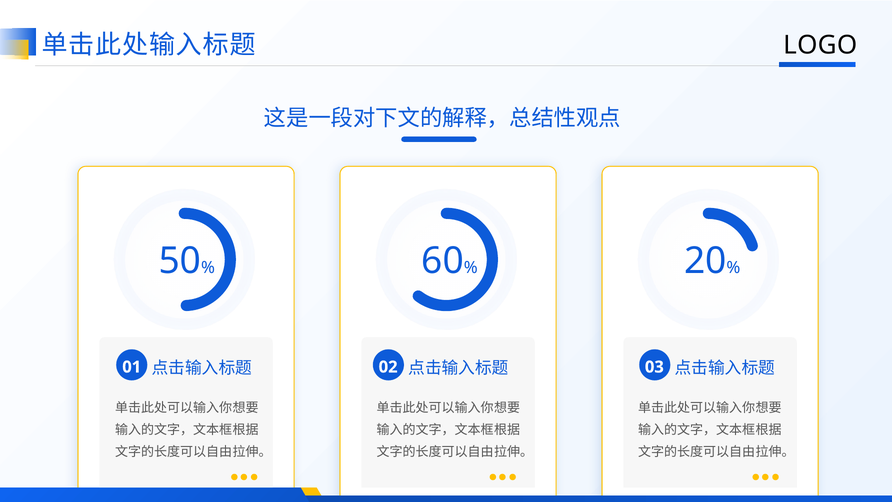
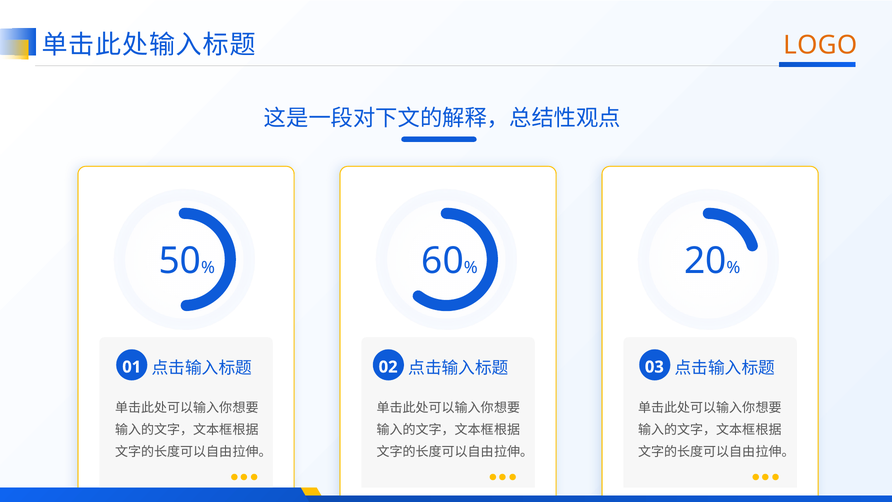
LOGO colour: black -> orange (820, 45)
